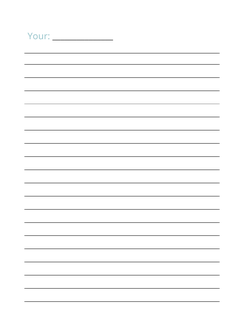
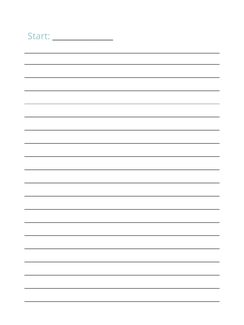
Your: Your -> Start (39, 36)
